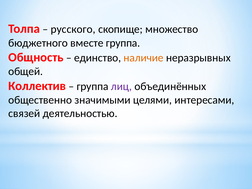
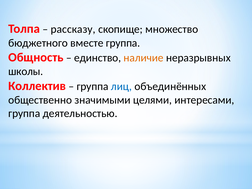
русского: русского -> рассказу (73, 29)
общей: общей -> школы (26, 71)
лиц colour: purple -> blue (121, 86)
связей: связей -> группа (24, 113)
